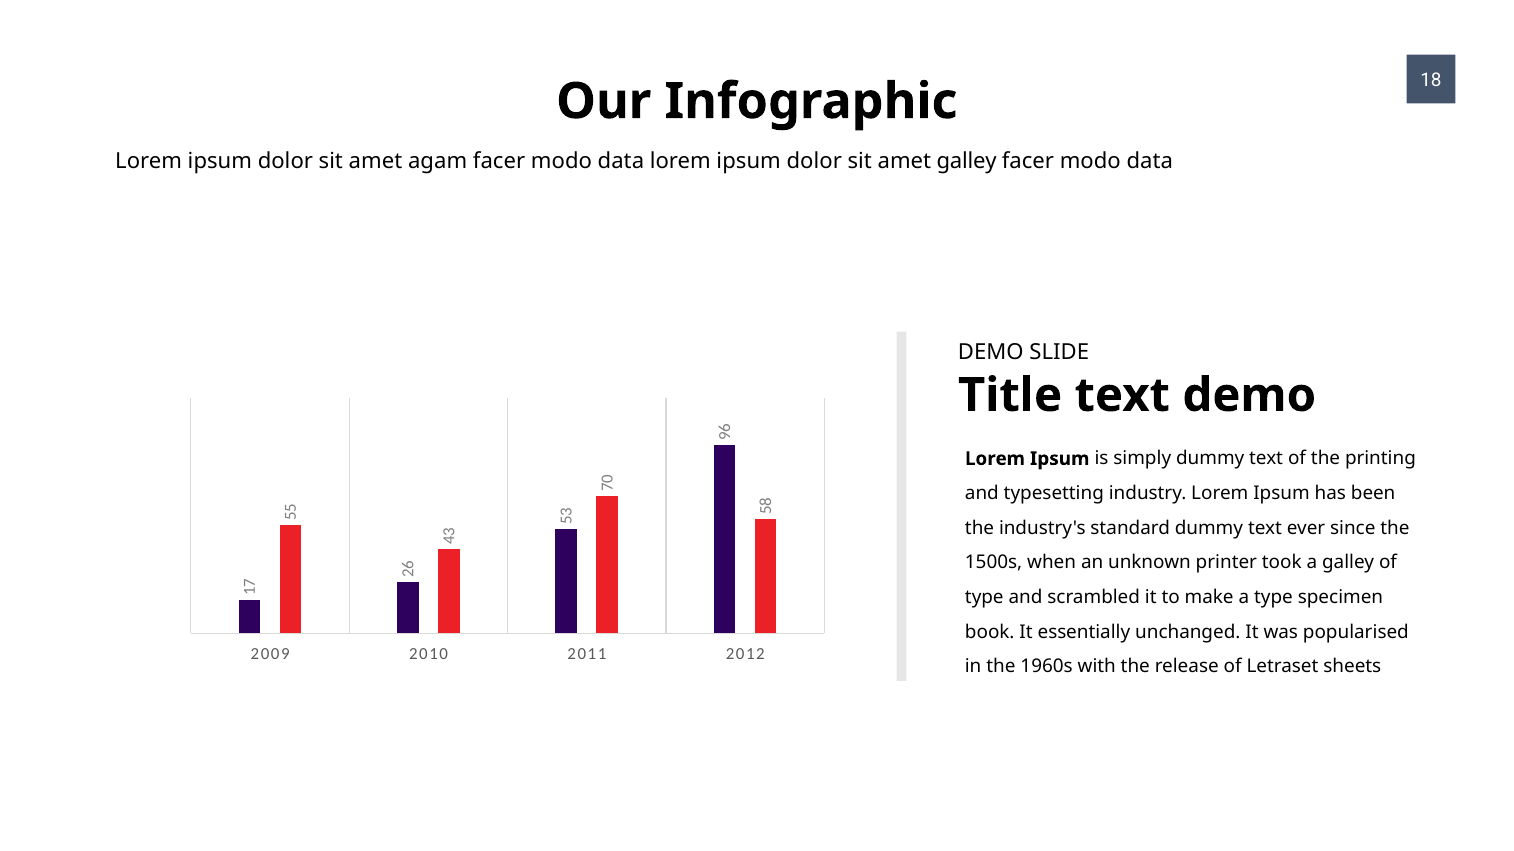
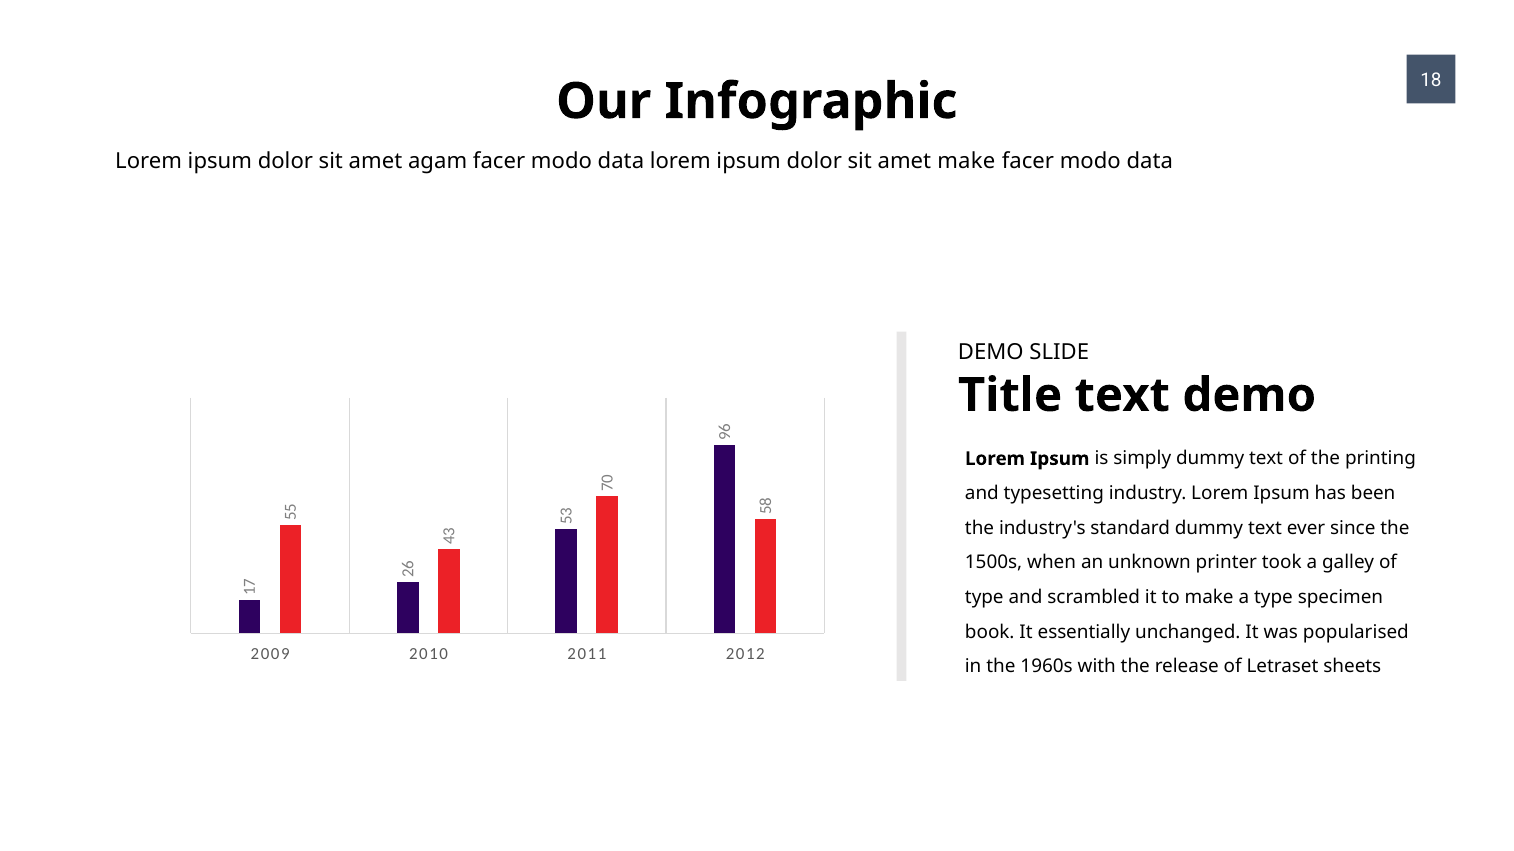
amet galley: galley -> make (966, 161)
